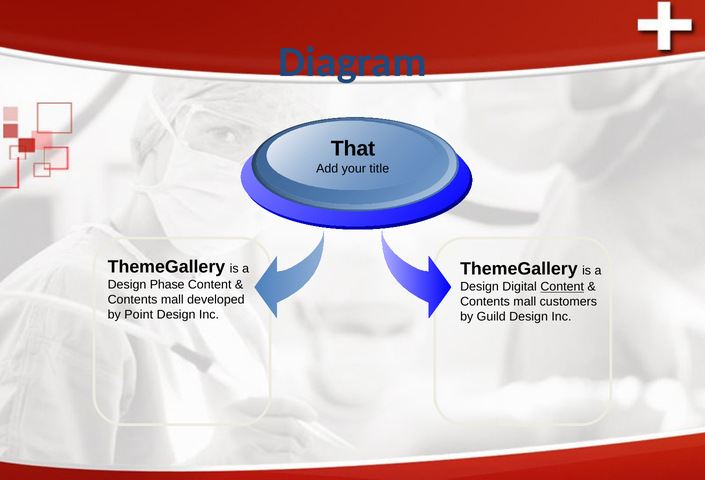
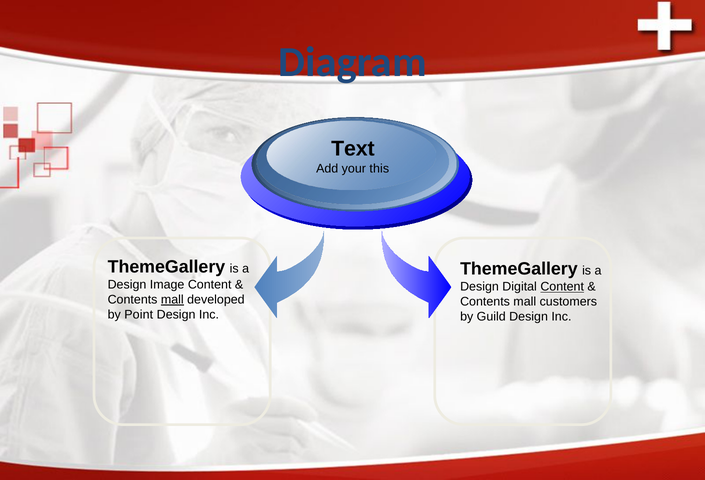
That: That -> Text (353, 149)
title: title -> this (379, 168)
Phase: Phase -> Image (167, 285)
mall underline: none -> present (172, 300)
